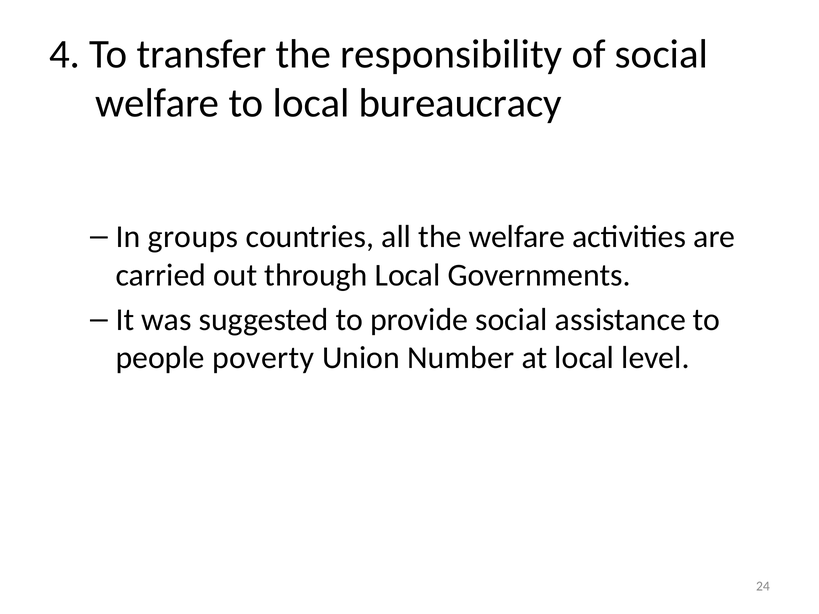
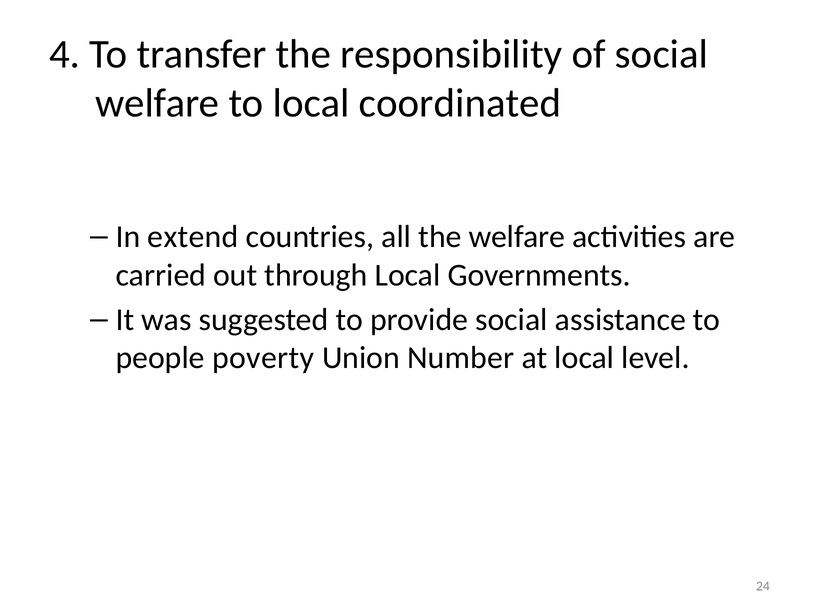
bureaucracy: bureaucracy -> coordinated (460, 103)
groups: groups -> extend (193, 237)
